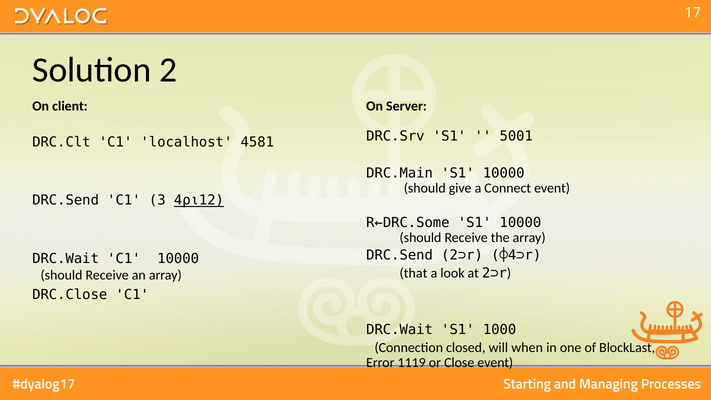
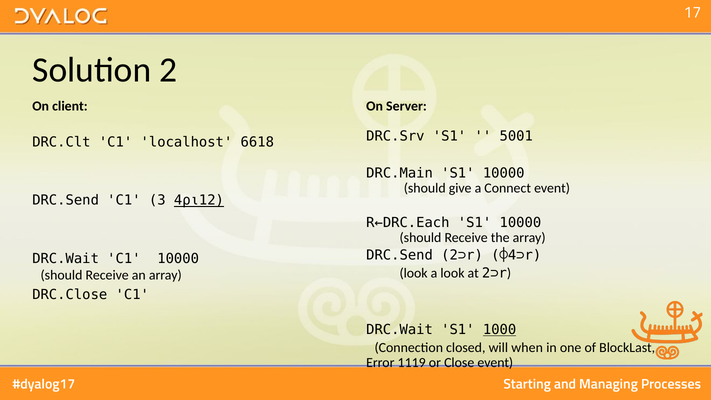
4581: 4581 -> 6618 (257, 142)
R←DRC.Some: R←DRC.Some -> R←DRC.Each (408, 223)
that: that -> look (414, 273)
1000 underline: none -> present (500, 330)
